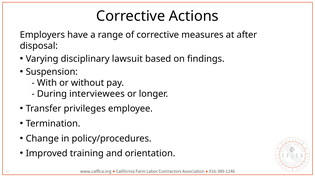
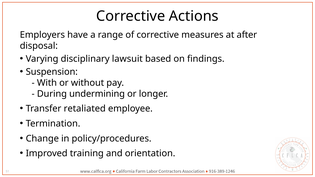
interviewees: interviewees -> undermining (97, 94)
privileges: privileges -> retaliated (85, 109)
